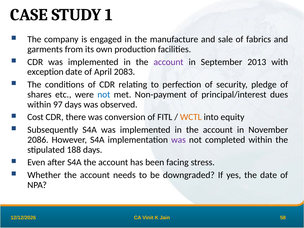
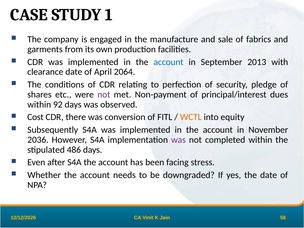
account colour: purple -> blue (169, 62)
exception: exception -> clearance (45, 72)
2083: 2083 -> 2064 (124, 72)
not colour: blue -> purple (104, 95)
97: 97 -> 92 (58, 104)
2086: 2086 -> 2036 (38, 140)
188: 188 -> 486 (74, 150)
